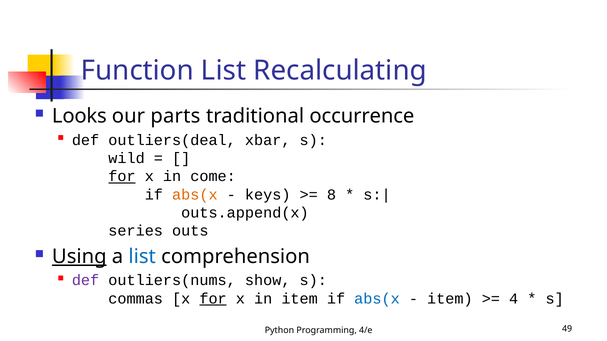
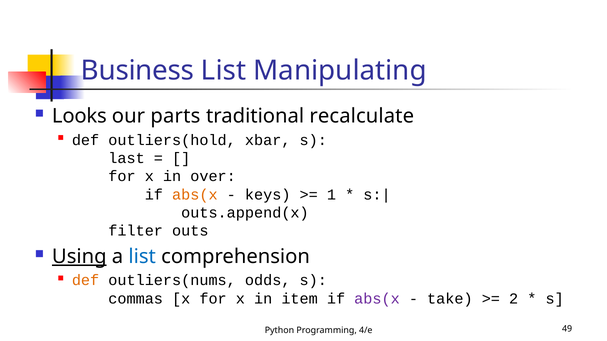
Function: Function -> Business (137, 71)
Recalculating: Recalculating -> Manipulating (340, 71)
occurrence: occurrence -> recalculate (362, 116)
outliers(deal: outliers(deal -> outliers(hold (172, 140)
wild: wild -> last (127, 158)
for underline: present -> none (122, 177)
come: come -> over (213, 177)
8: 8 -> 1 (331, 195)
series: series -> filter (136, 231)
def colour: purple -> orange (86, 281)
show: show -> odds (268, 281)
for underline: present -> none (213, 299)
abs(x colour: blue -> purple (377, 299)
item: item -> take (450, 299)
4: 4 -> 2 (514, 299)
